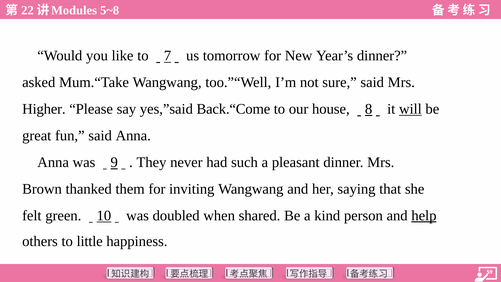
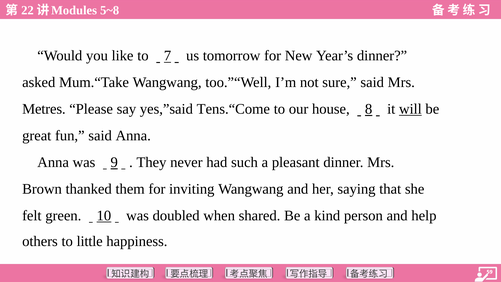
Higher: Higher -> Metres (44, 109)
Back.“Come: Back.“Come -> Tens.“Come (233, 109)
help underline: present -> none (424, 215)
